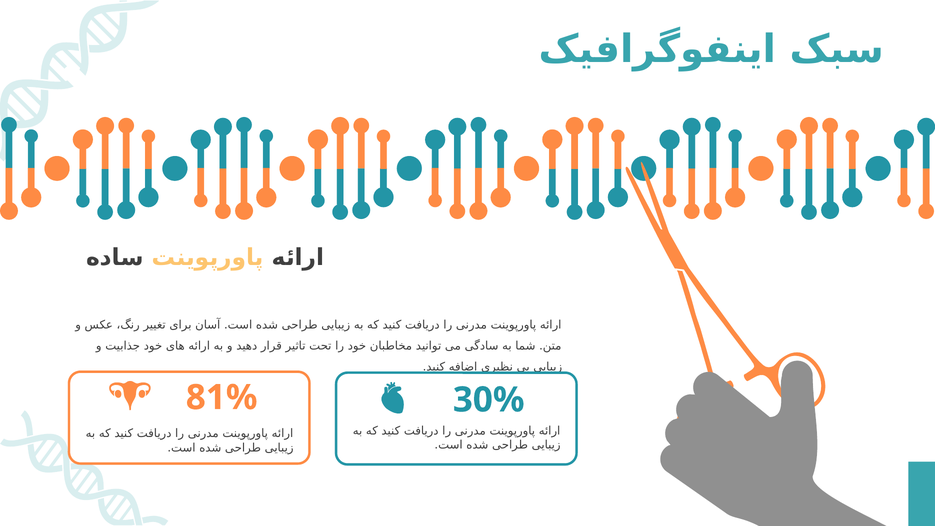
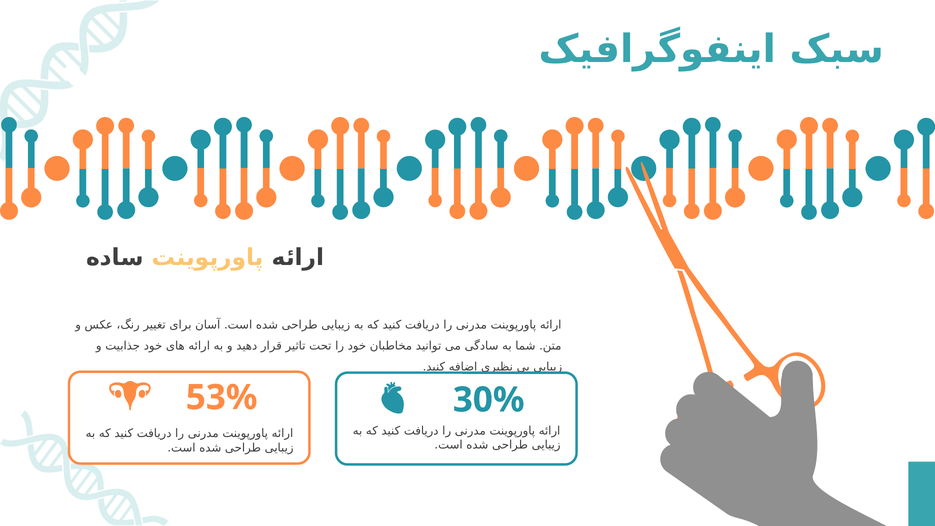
81%: 81% -> 53% (222, 397)
